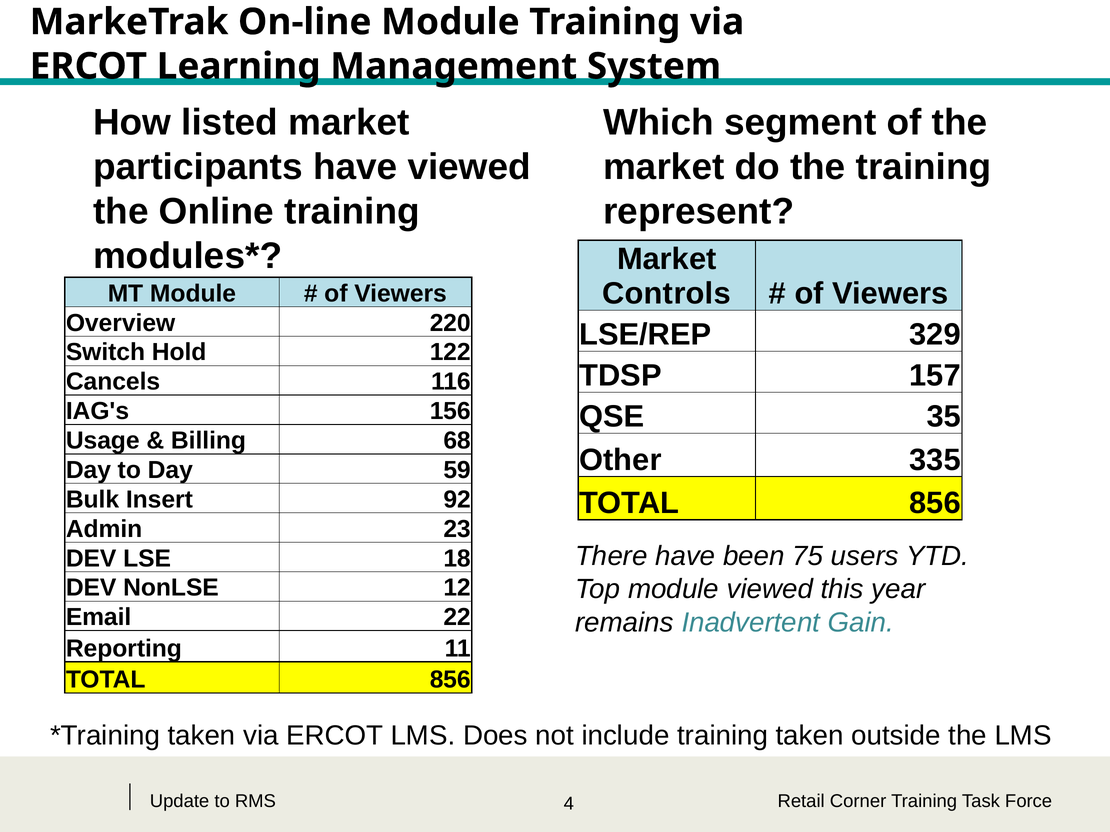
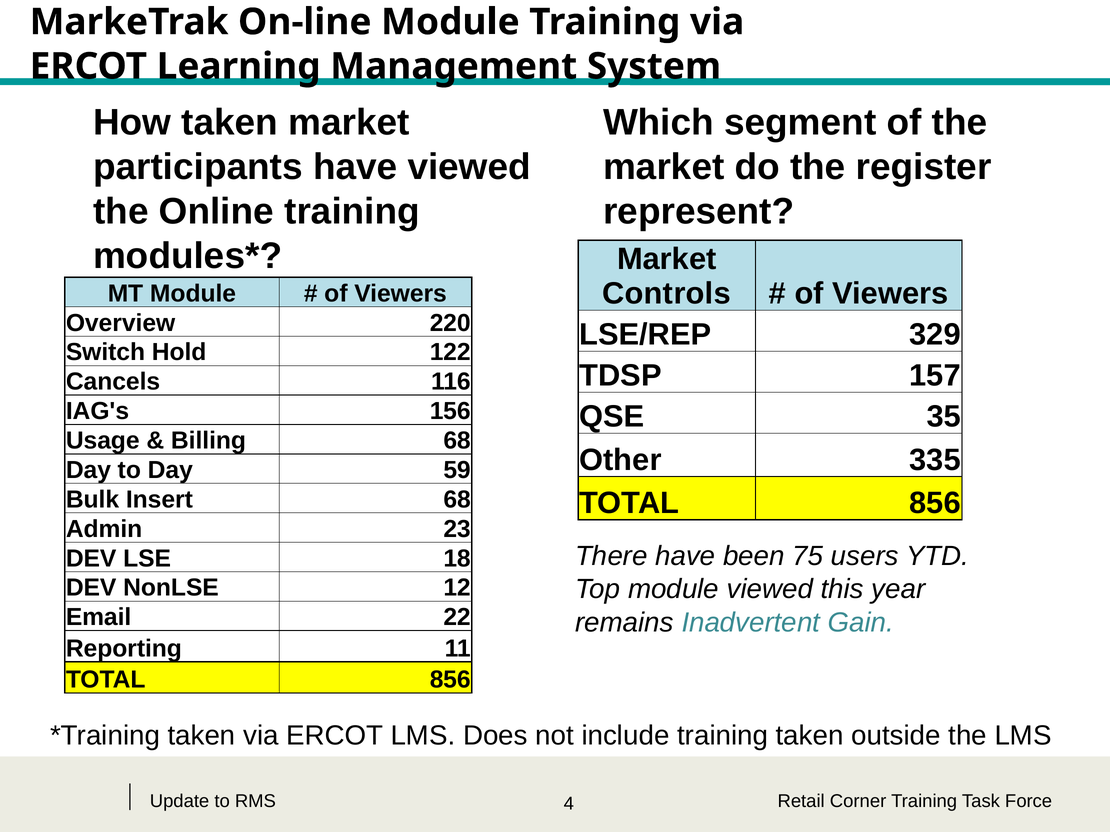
How listed: listed -> taken (230, 123)
the training: training -> register (924, 167)
Insert 92: 92 -> 68 (457, 500)
